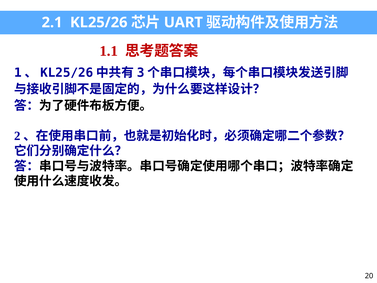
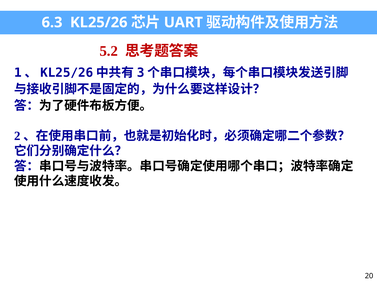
2.1: 2.1 -> 6.3 (52, 22)
1.1: 1.1 -> 5.2 (109, 51)
